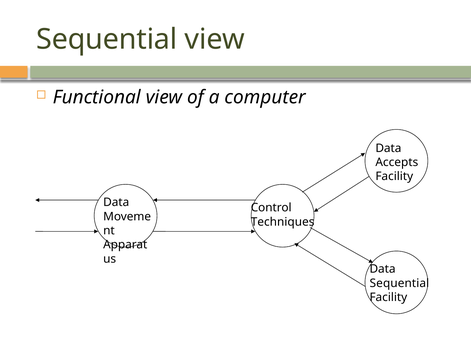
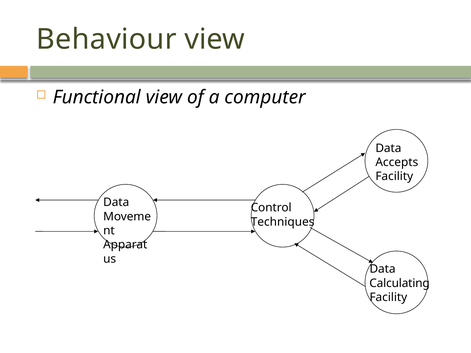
Sequential: Sequential -> Behaviour (106, 39)
Sequential: Sequential -> Calculating (400, 283)
